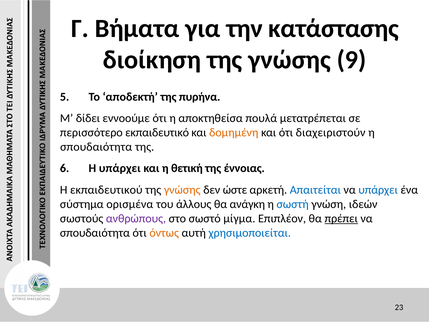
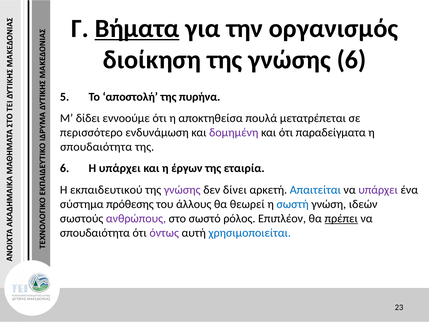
Βήματα underline: none -> present (137, 28)
κατάστασης: κατάστασης -> οργανισμός (333, 28)
γνώσης 9: 9 -> 6 (352, 60)
αποδεκτή: αποδεκτή -> αποστολή (130, 97)
εκπαιδευτικό: εκπαιδευτικό -> ενδυνάμωση (157, 132)
δομημένη colour: orange -> purple (234, 132)
διαχειριστούν: διαχειριστούν -> παραδείγματα (331, 132)
θετική: θετική -> έργων (187, 168)
έννοιας: έννοιας -> εταιρία (244, 168)
γνώσης colour: orange -> purple (182, 190)
ώστε: ώστε -> δίνει (235, 190)
υπάρχει colour: blue -> purple (378, 190)
ορισμένα: ορισμένα -> πρόθεσης (130, 204)
ανάγκη: ανάγκη -> θεωρεί (247, 204)
μίγμα: μίγμα -> ρόλος (239, 218)
όντως colour: orange -> purple (164, 233)
